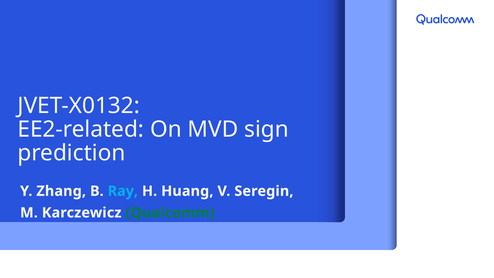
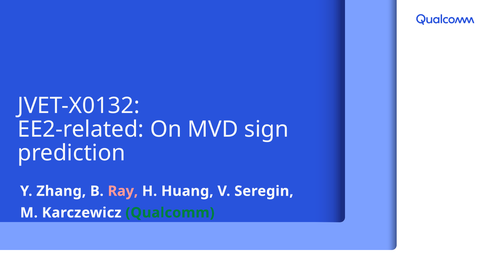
Ray colour: light blue -> pink (123, 191)
